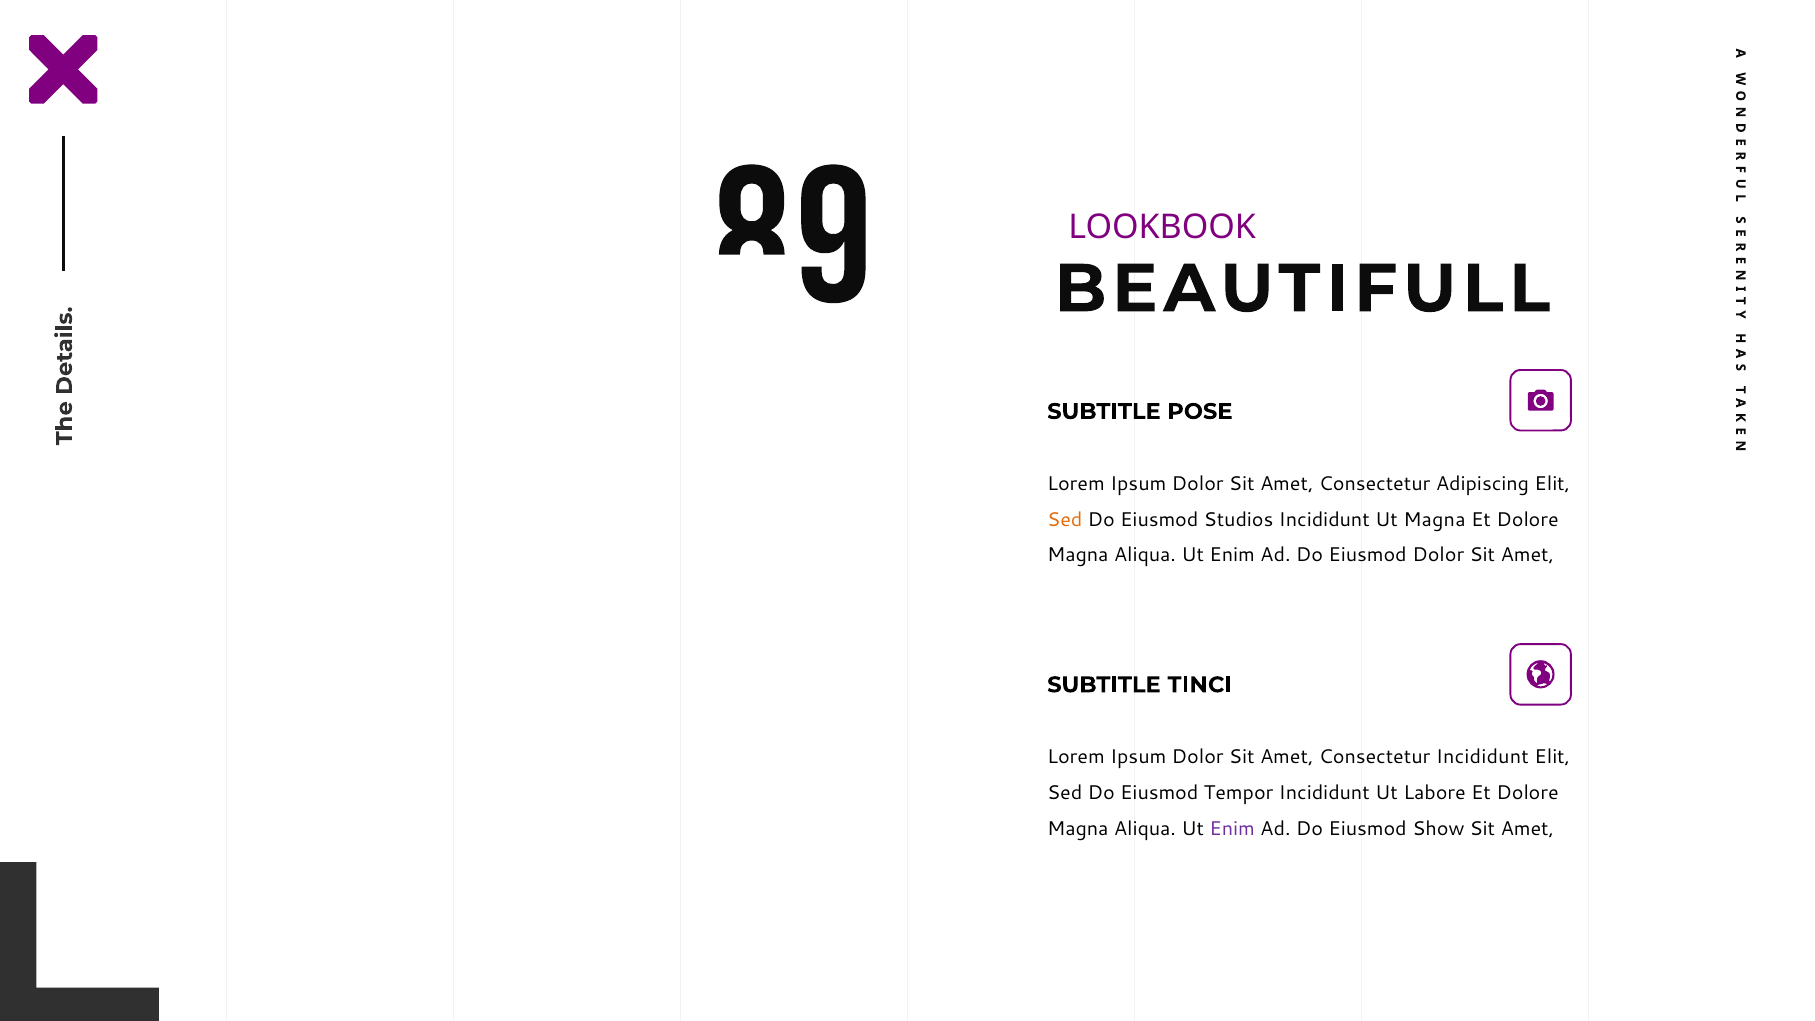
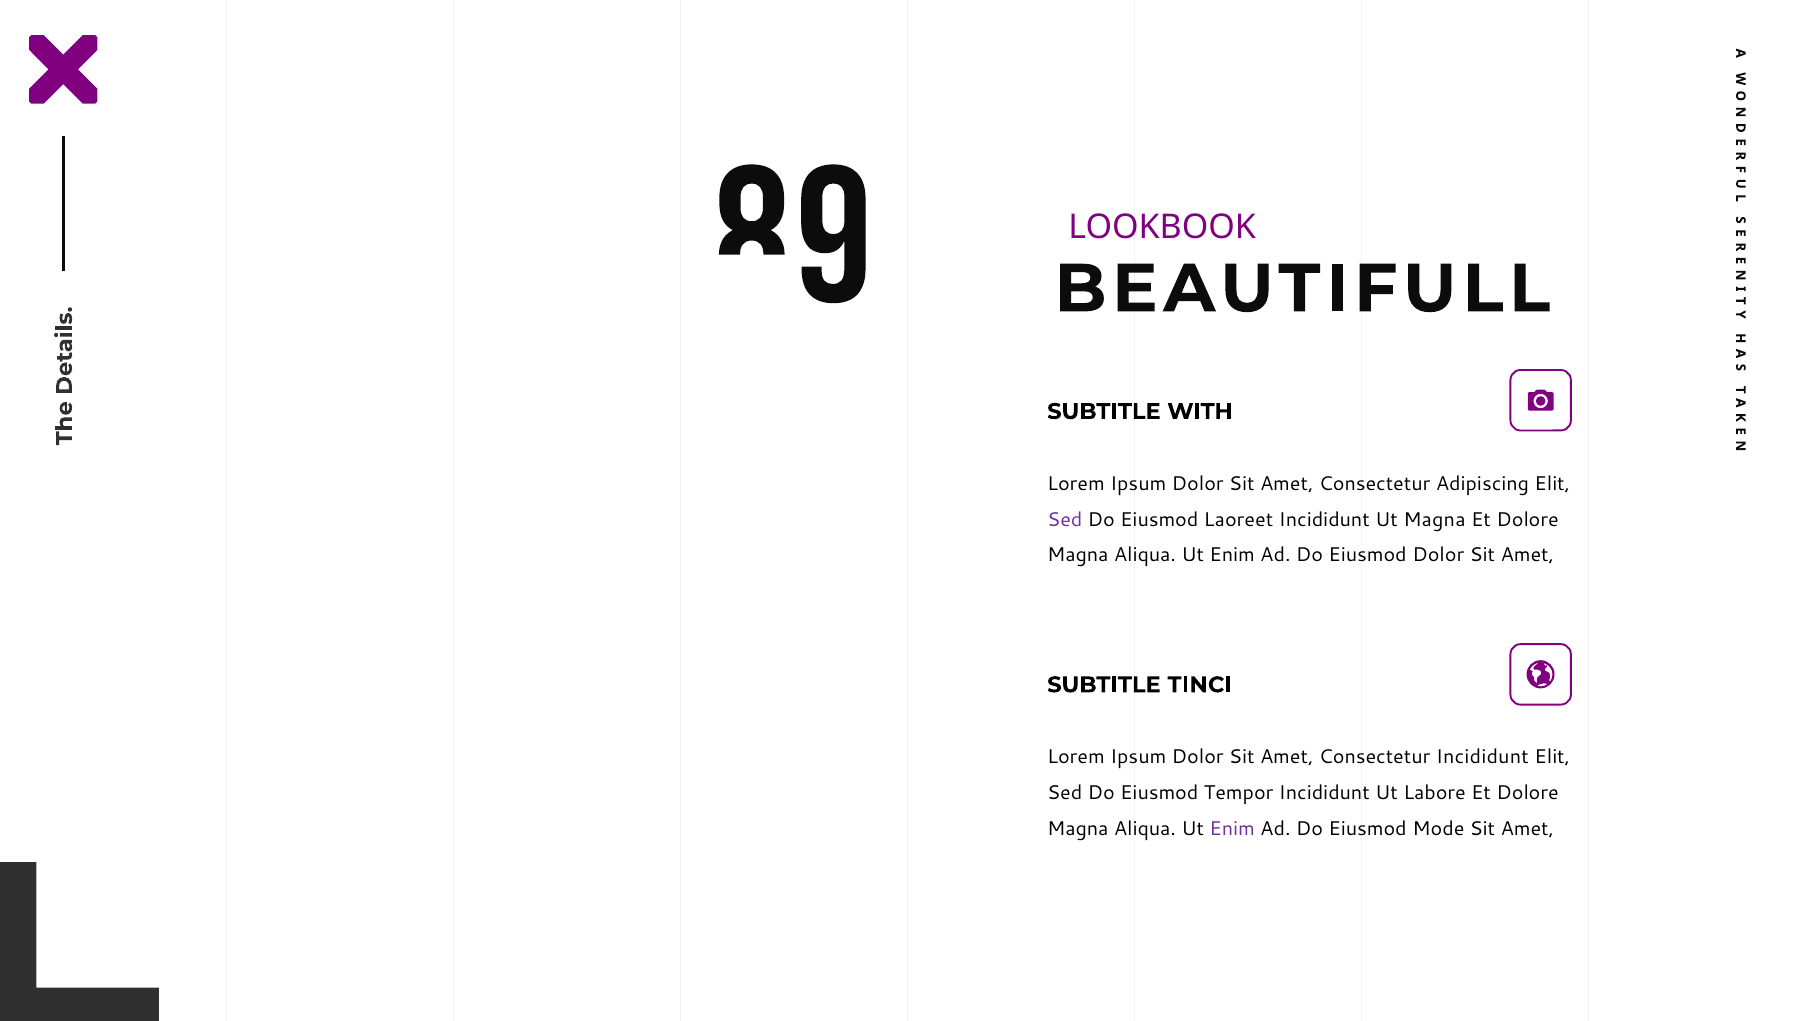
POSE: POSE -> WITH (1200, 411)
Sed colour: orange -> purple (1065, 520)
Studios: Studios -> Laoreet (1239, 520)
Show: Show -> Mode (1438, 829)
